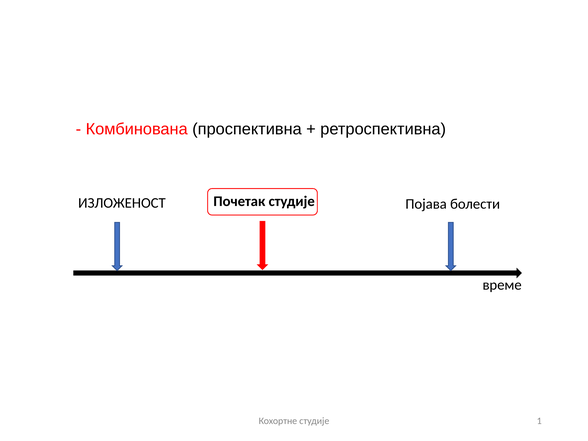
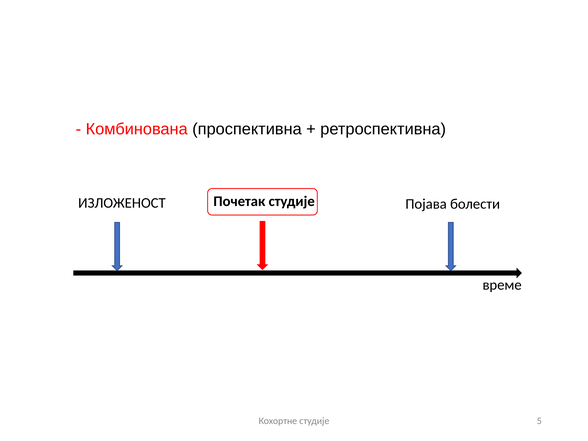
1: 1 -> 5 (539, 421)
